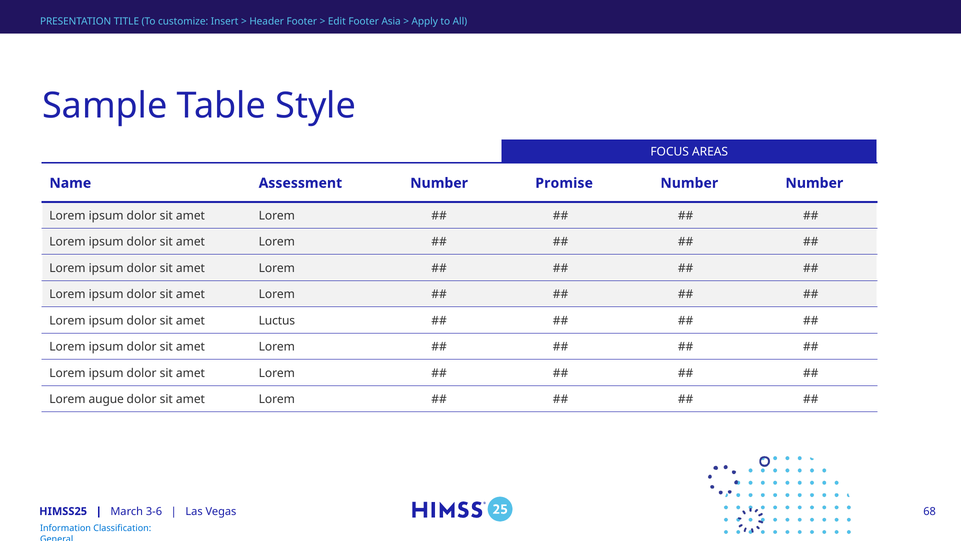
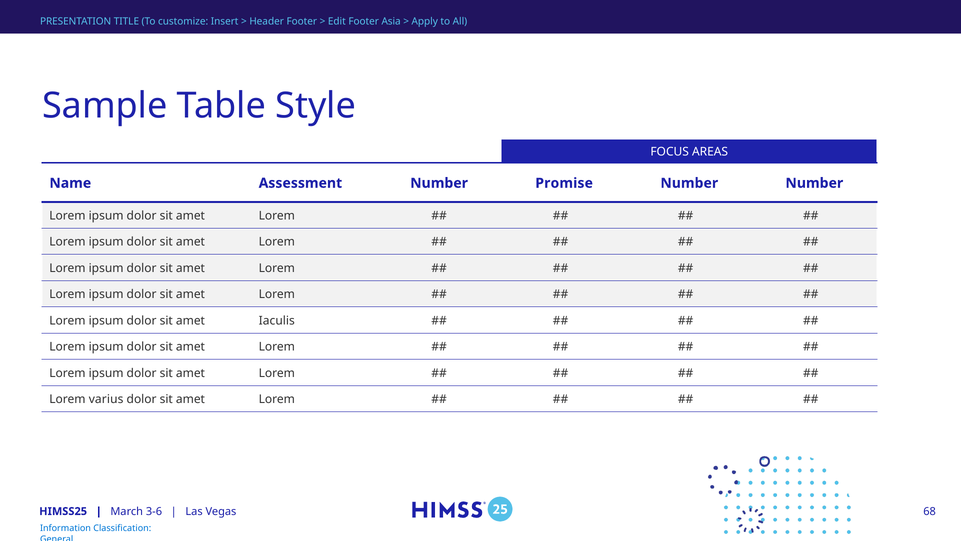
Luctus: Luctus -> Iaculis (277, 320)
augue: augue -> varius (106, 399)
